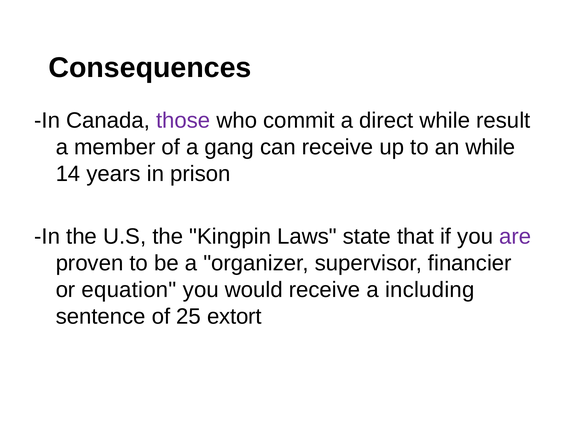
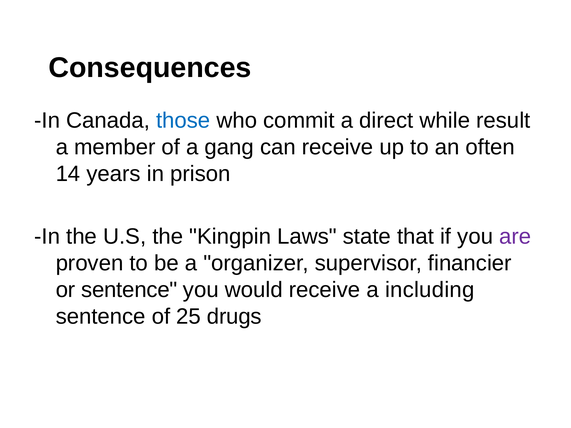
those colour: purple -> blue (183, 121)
an while: while -> often (490, 147)
or equation: equation -> sentence (129, 290)
extort: extort -> drugs (234, 317)
